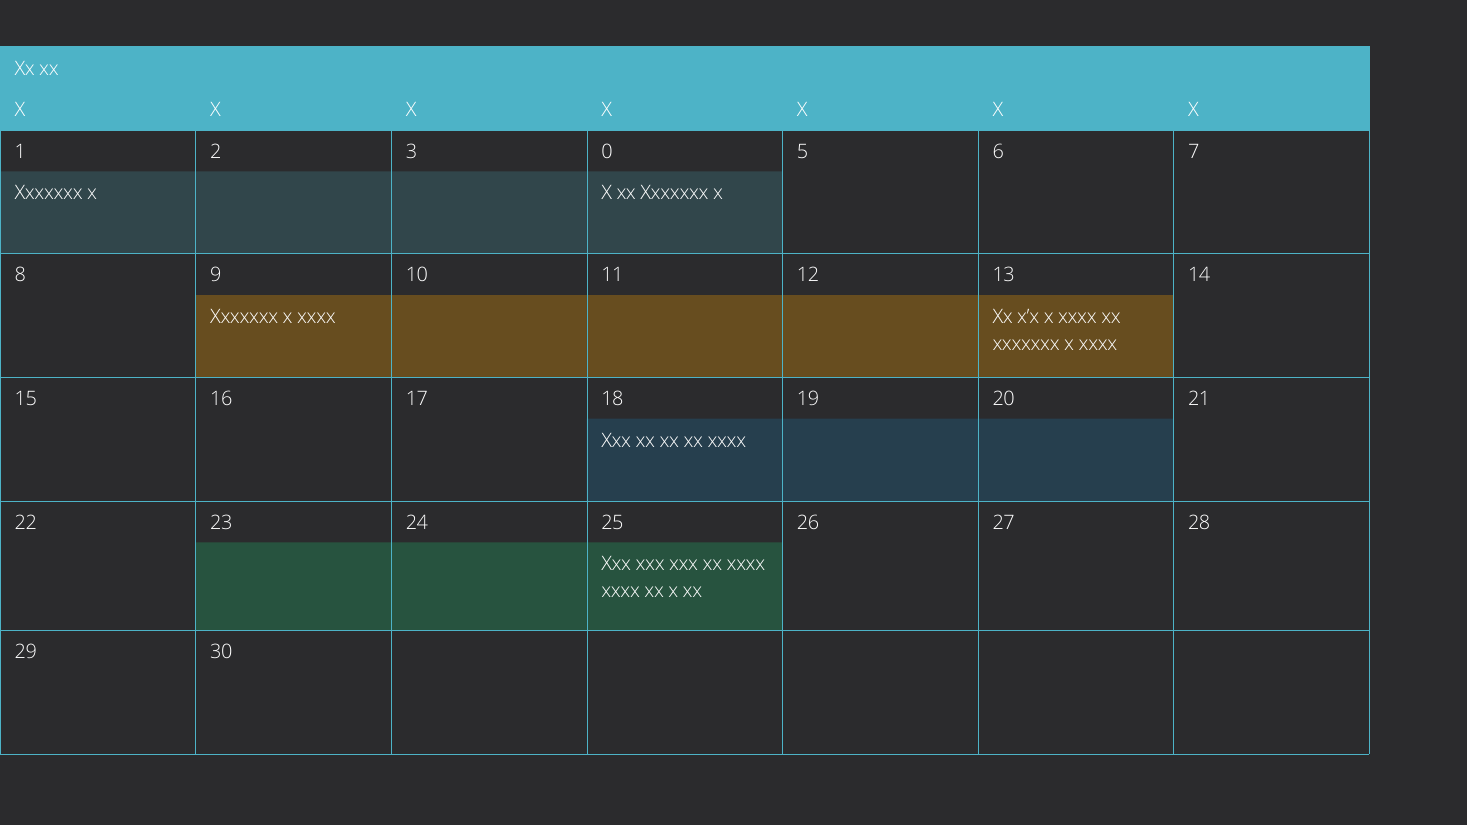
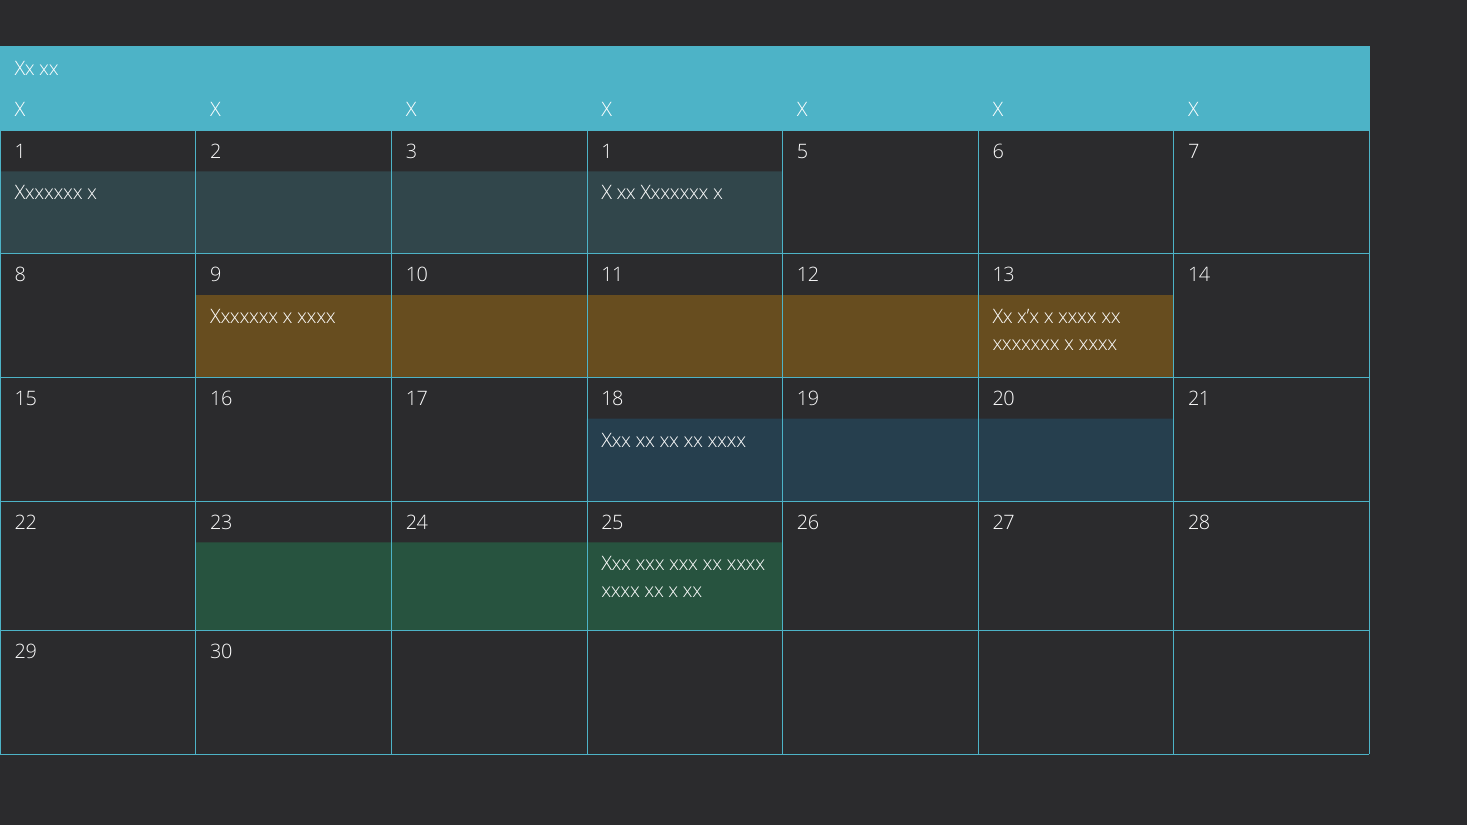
3 0: 0 -> 1 (607, 152)
